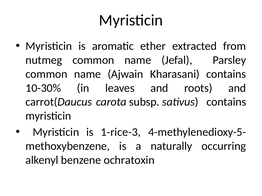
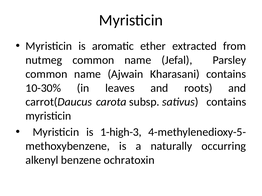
1-rice-3: 1-rice-3 -> 1-high-3 (121, 132)
